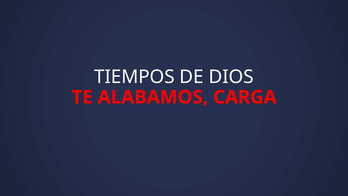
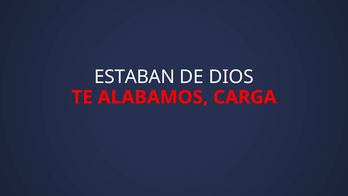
TIEMPOS: TIEMPOS -> ESTABAN (134, 77)
